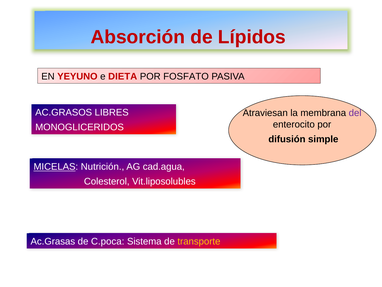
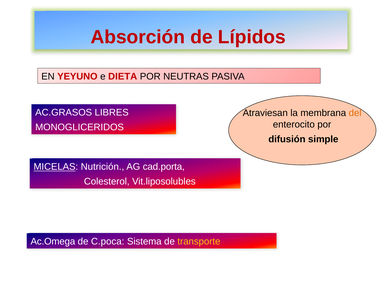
FOSFATO: FOSFATO -> NEUTRAS (186, 76)
del colour: purple -> orange (355, 113)
cad.agua: cad.agua -> cad.porta (164, 166)
Ac.Grasas: Ac.Grasas -> Ac.Omega (53, 241)
